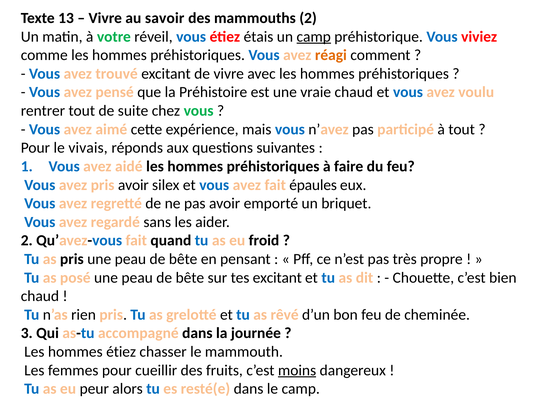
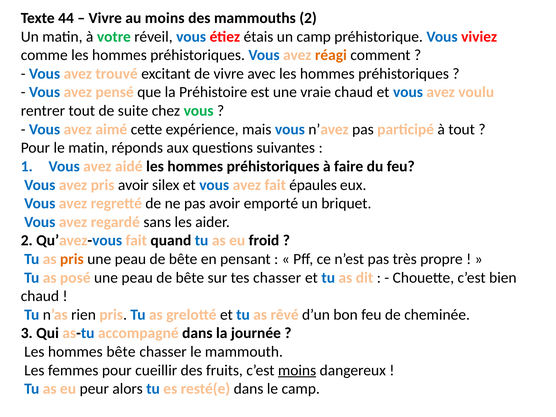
13: 13 -> 44 (66, 18)
au savoir: savoir -> moins (165, 18)
camp underline: present -> none (314, 37)
le vivais: vivais -> matin (88, 148)
pris colour: black -> orange (72, 259)
tes excitant: excitant -> chasser (277, 278)
hommes étiez: étiez -> bête (121, 352)
